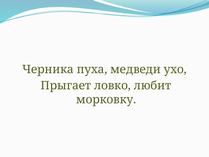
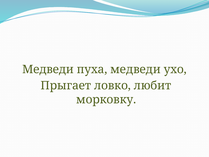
Черника: Черника -> Медведи (48, 69)
